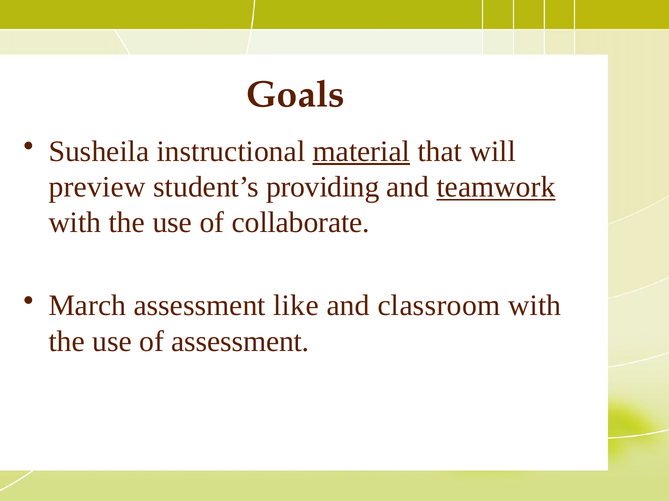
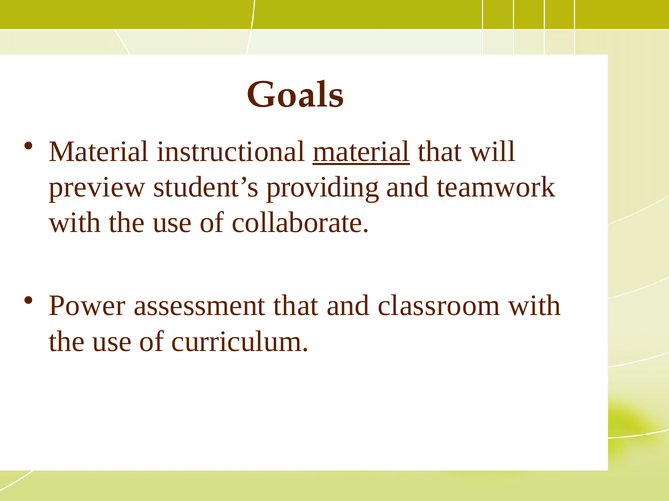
Susheila: Susheila -> Material (99, 151)
teamwork underline: present -> none (496, 187)
March: March -> Power (87, 306)
assessment like: like -> that (296, 306)
of assessment: assessment -> curriculum (240, 342)
